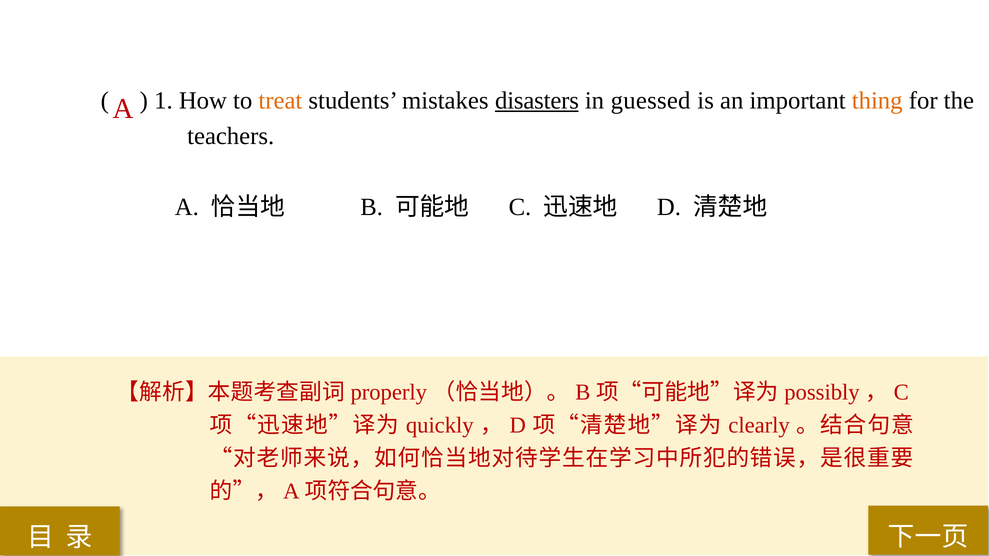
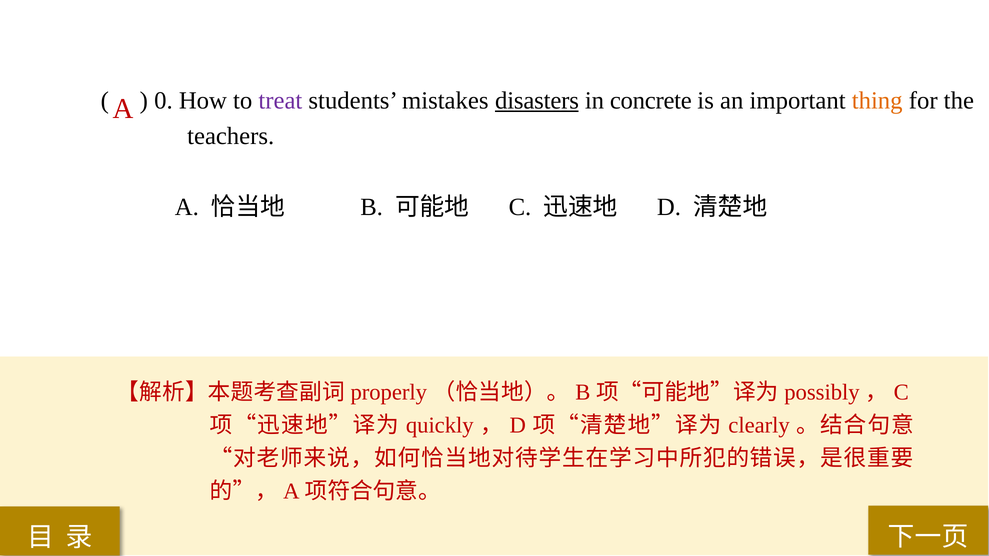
1: 1 -> 0 (163, 100)
treat colour: orange -> purple (280, 100)
guessed: guessed -> concrete (651, 100)
